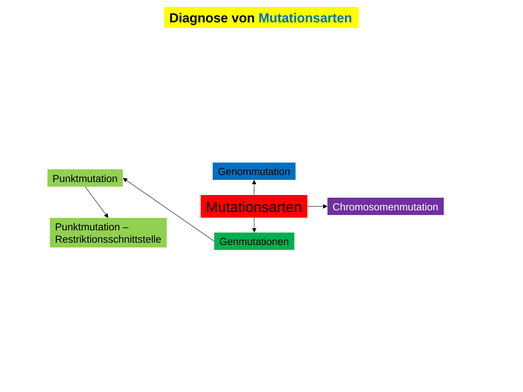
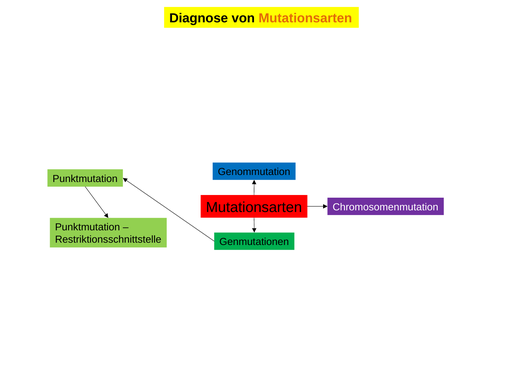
Mutationsarten colour: blue -> orange (305, 18)
